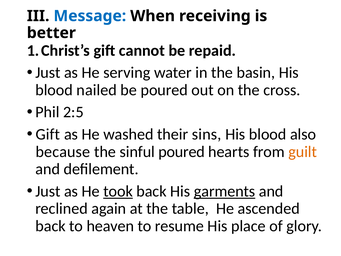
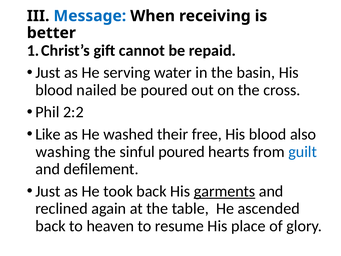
2:5: 2:5 -> 2:2 (73, 112)
Gift: Gift -> Like (48, 134)
sins: sins -> free (207, 134)
because: because -> washing (63, 152)
guilt colour: orange -> blue (303, 152)
took underline: present -> none (118, 191)
